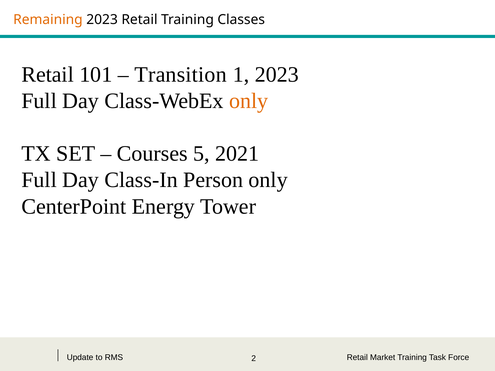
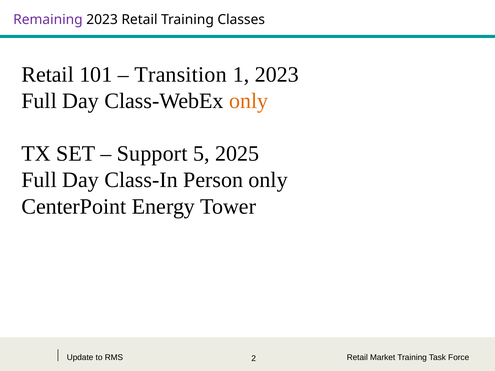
Remaining colour: orange -> purple (48, 20)
Courses: Courses -> Support (152, 154)
2021: 2021 -> 2025 (237, 154)
